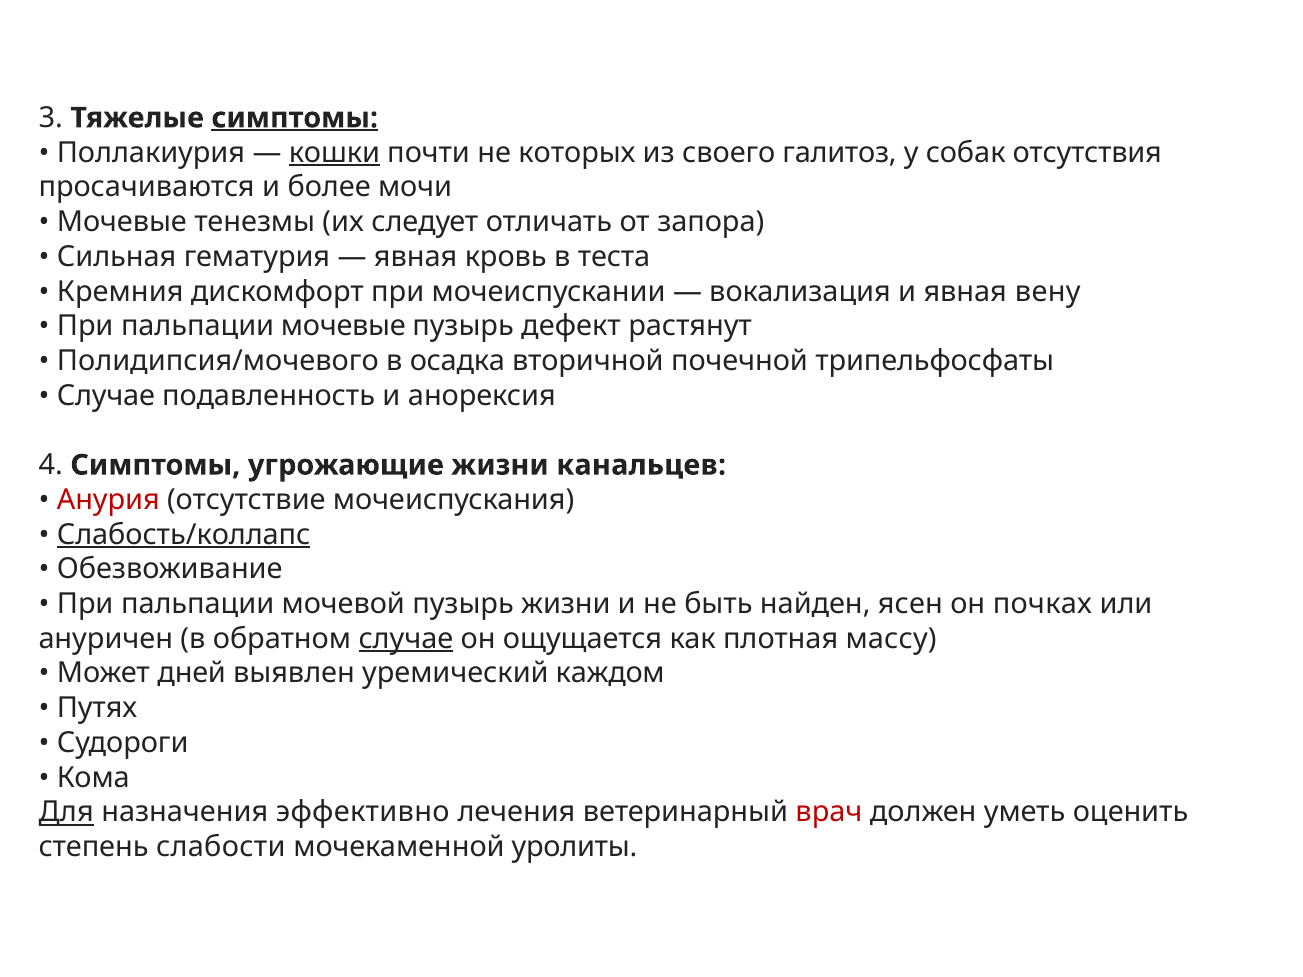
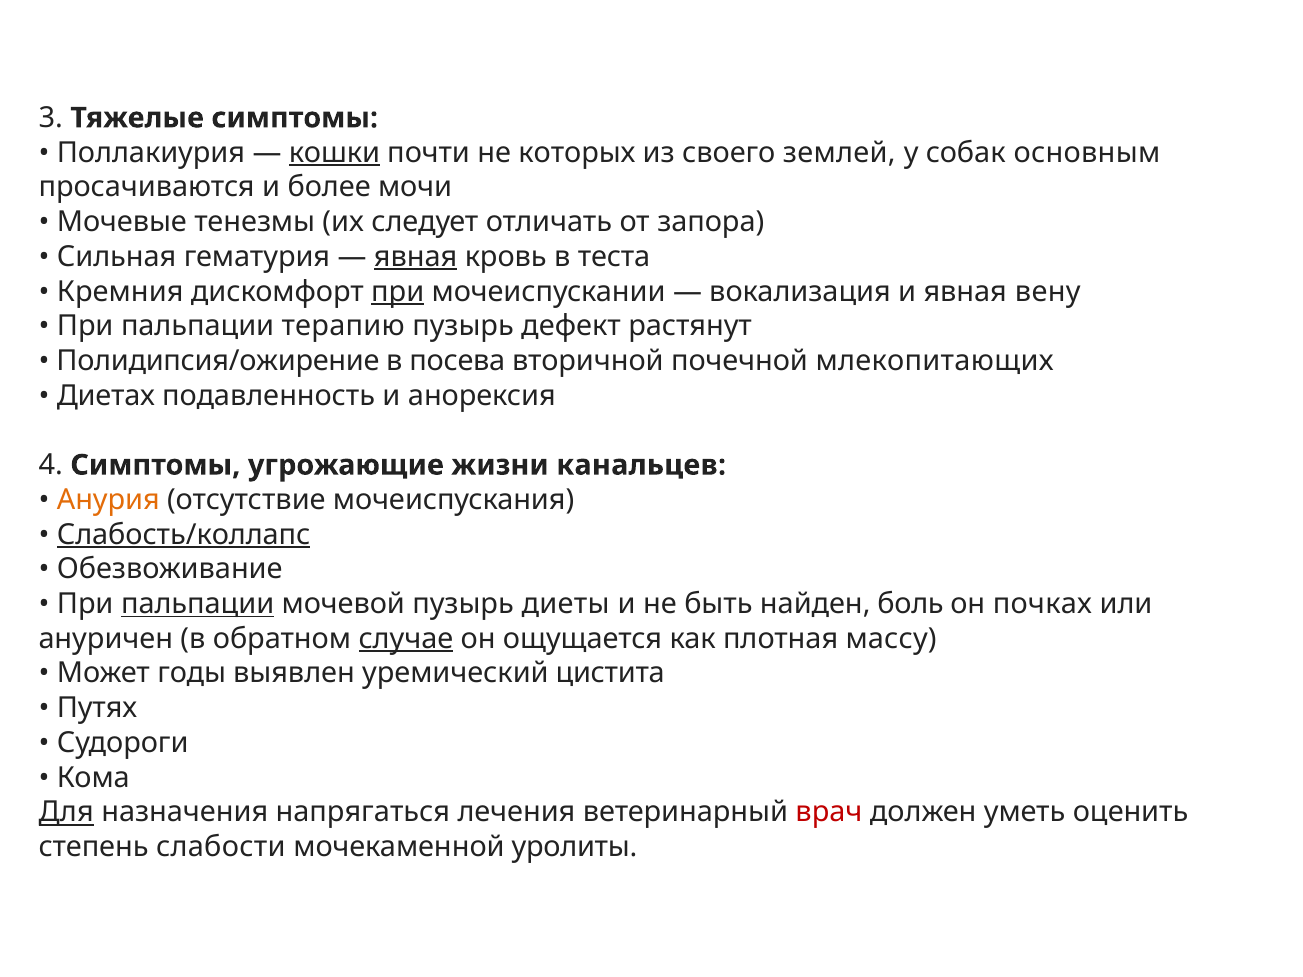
симптомы underline: present -> none (295, 118)
галитоз: галитоз -> землей (839, 153)
отсутствия: отсутствия -> основным (1087, 153)
явная underline: none -> present (416, 257)
при underline: none -> present (398, 292)
пальпации мочевые: мочевые -> терапию (343, 326)
Полидипсия/мочевого: Полидипсия/мочевого -> Полидипсия/ожирение (218, 361)
осадка: осадка -> посева (457, 361)
трипельфосфаты: трипельфосфаты -> млекопитающих (935, 361)
Случае: Случае -> Диетах (106, 396)
Анурия colour: red -> orange (108, 500)
пальпации underline: none -> present (198, 604)
пузырь жизни: жизни -> диеты (566, 604)
ясен: ясен -> боль (911, 604)
дней: дней -> годы (192, 674)
каждом: каждом -> цистита (610, 674)
эффективно: эффективно -> напрягаться (363, 813)
